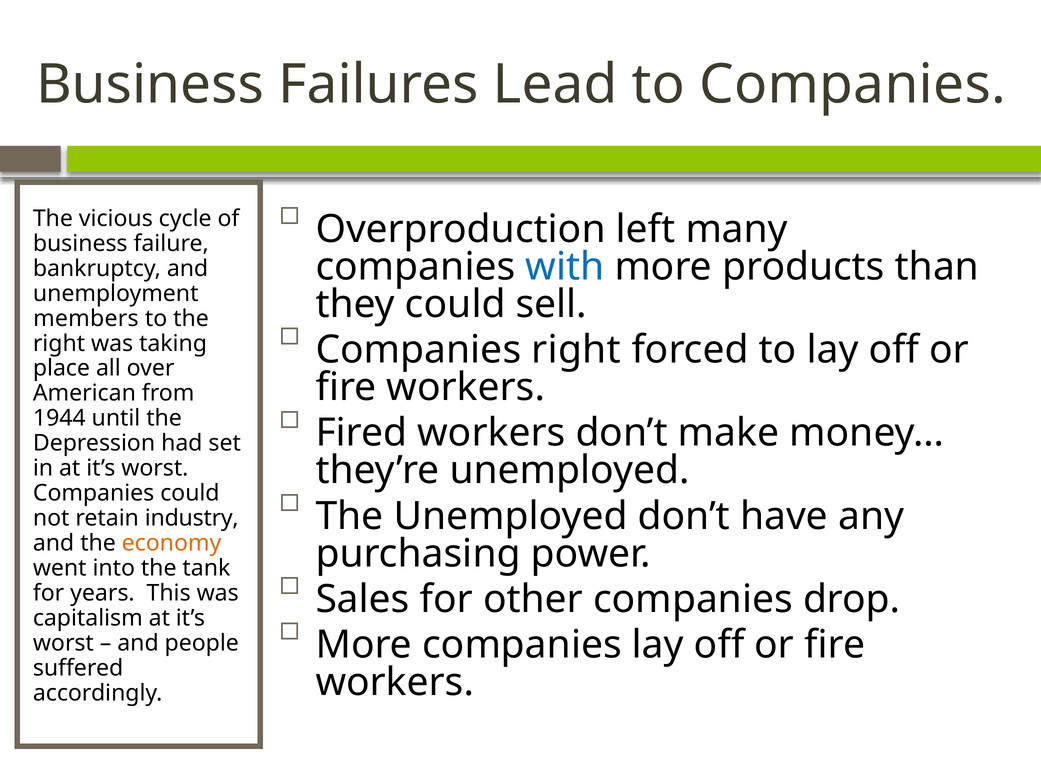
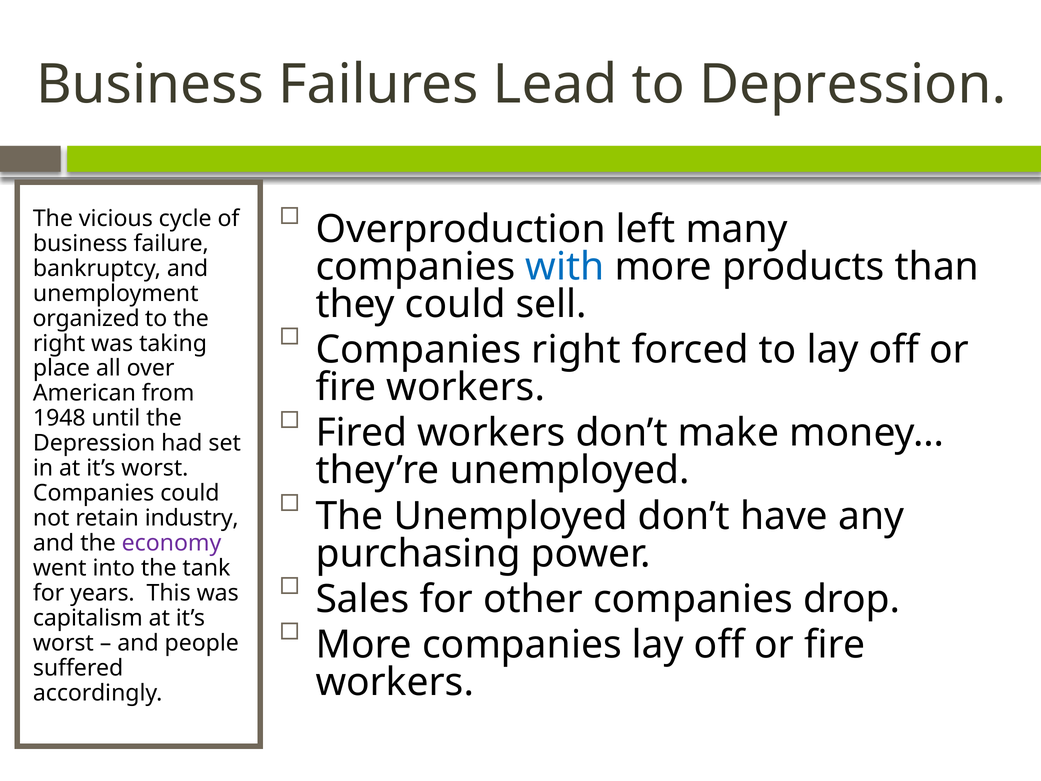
to Companies: Companies -> Depression (853, 84)
members: members -> organized (86, 318)
1944: 1944 -> 1948 (59, 418)
economy colour: orange -> purple (172, 543)
